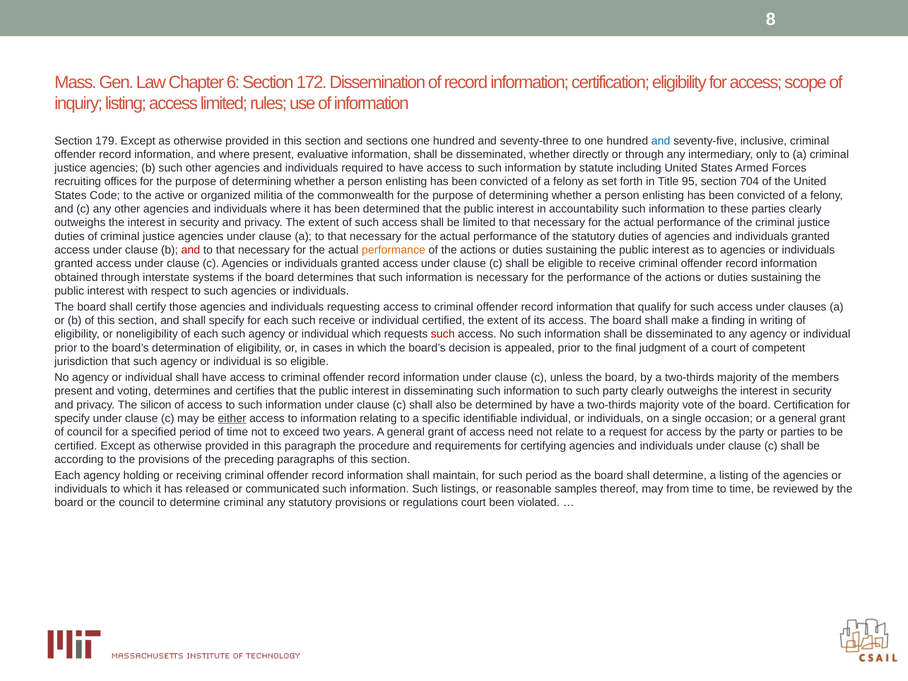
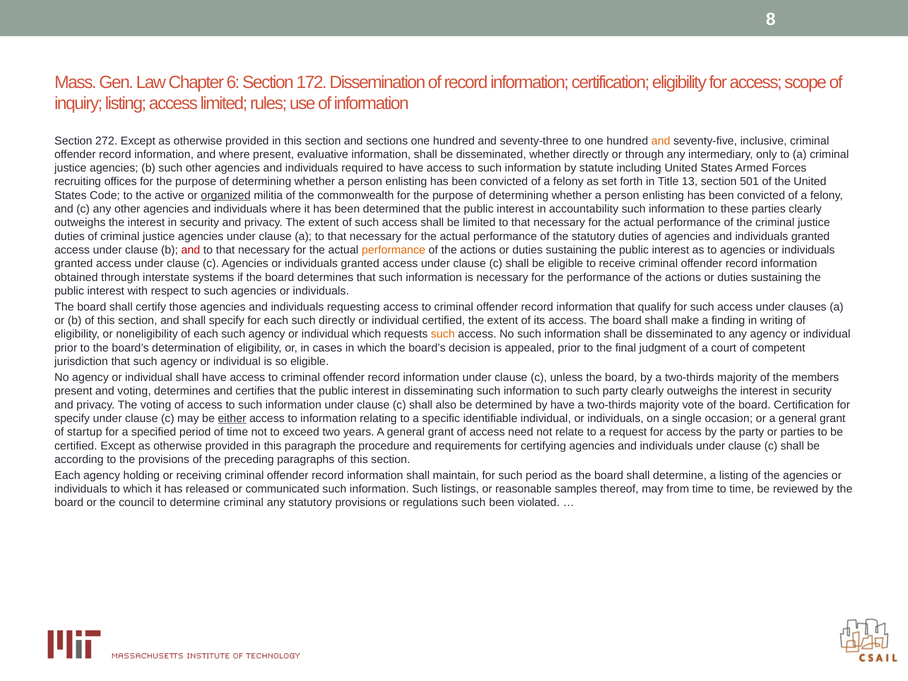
179: 179 -> 272 (106, 141)
and colour: blue -> orange (661, 141)
95: 95 -> 13 (690, 182)
704: 704 -> 501 (749, 182)
organized underline: none -> present (226, 195)
such receive: receive -> directly (337, 321)
such colour: red -> orange (443, 334)
The silicon: silicon -> voting (156, 405)
of council: council -> startup (85, 432)
regulations court: court -> such (473, 503)
